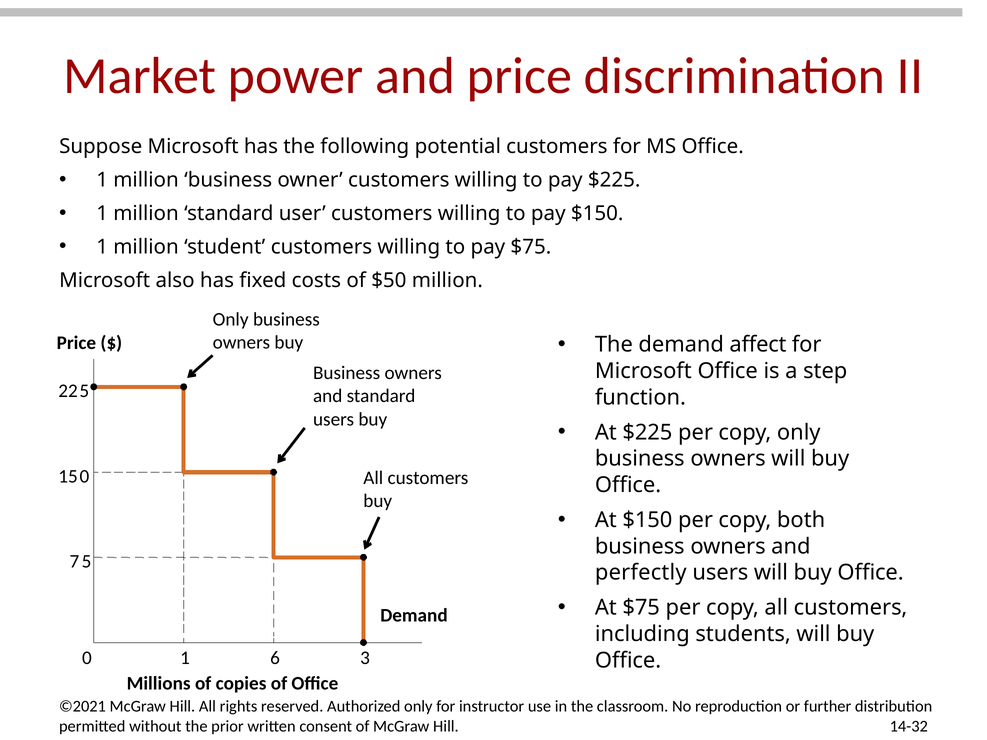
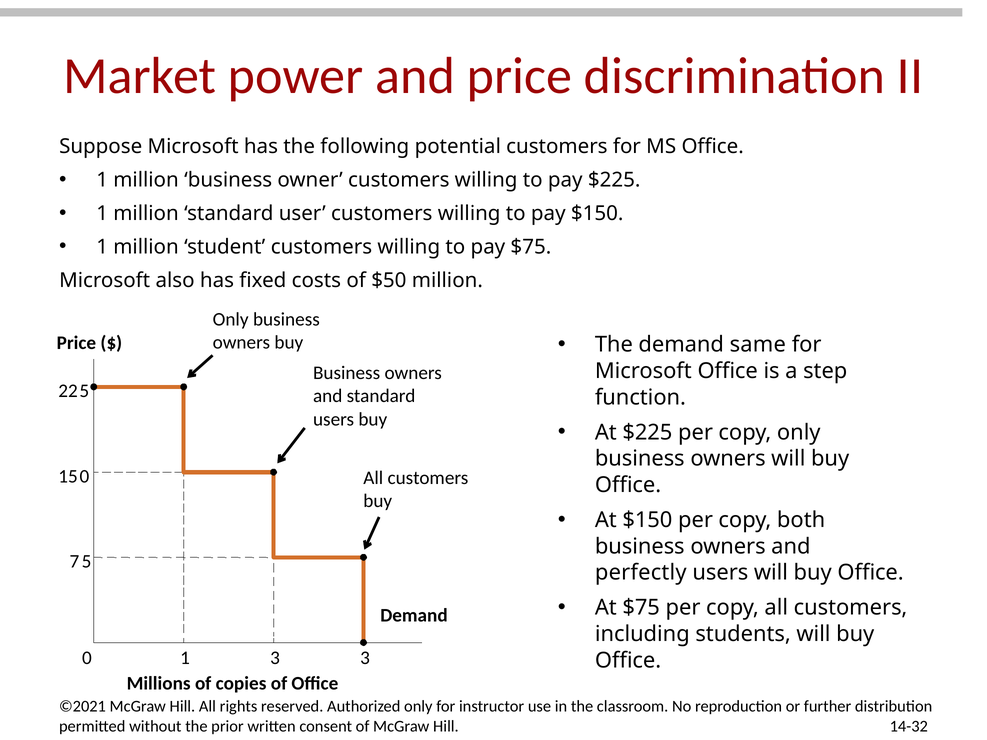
affect: affect -> same (758, 345)
1 6: 6 -> 3 (275, 658)
